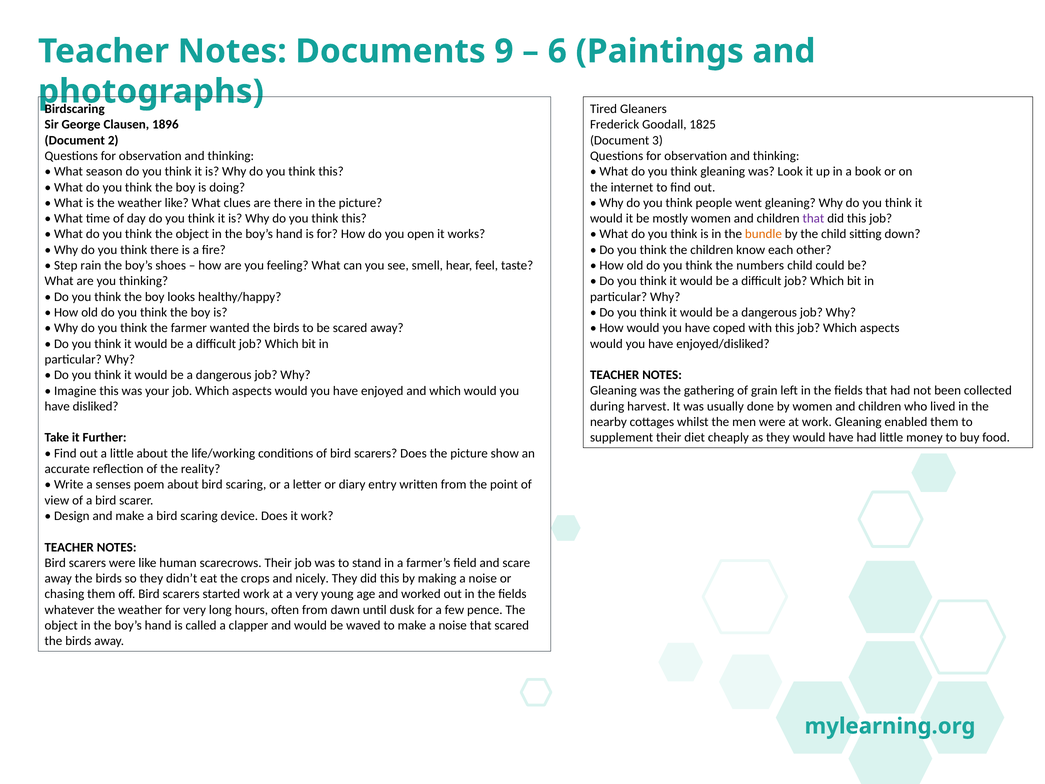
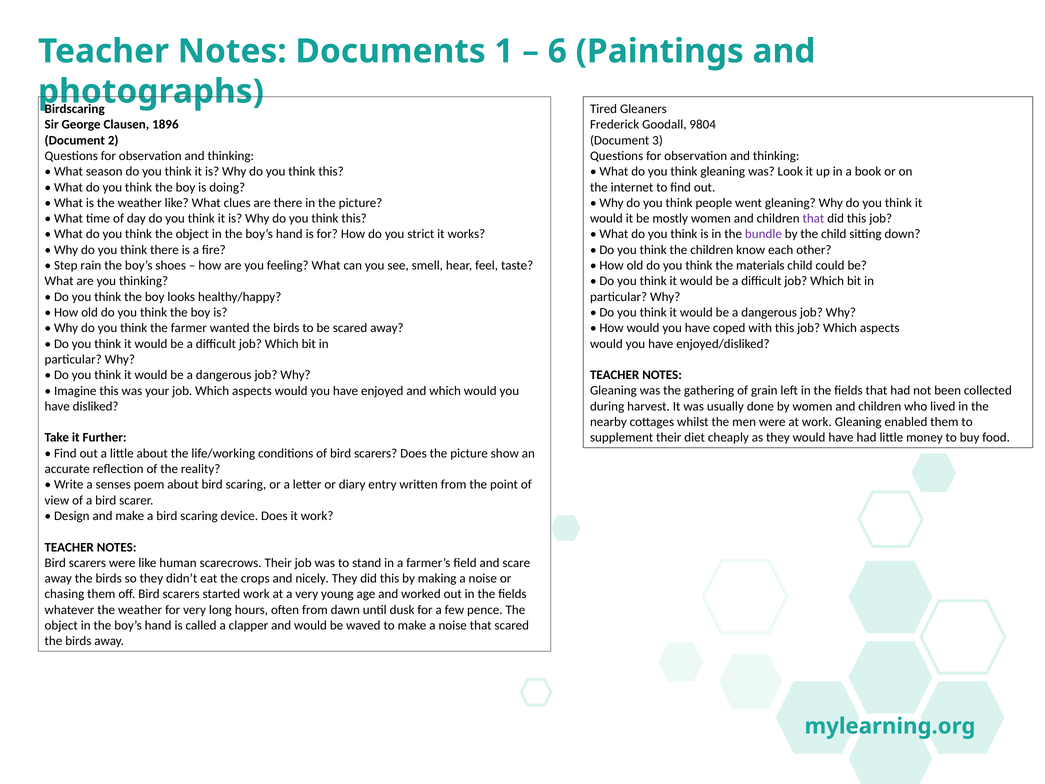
9: 9 -> 1 (504, 51)
1825: 1825 -> 9804 (703, 125)
open: open -> strict (421, 234)
bundle colour: orange -> purple (763, 234)
numbers: numbers -> materials (760, 265)
